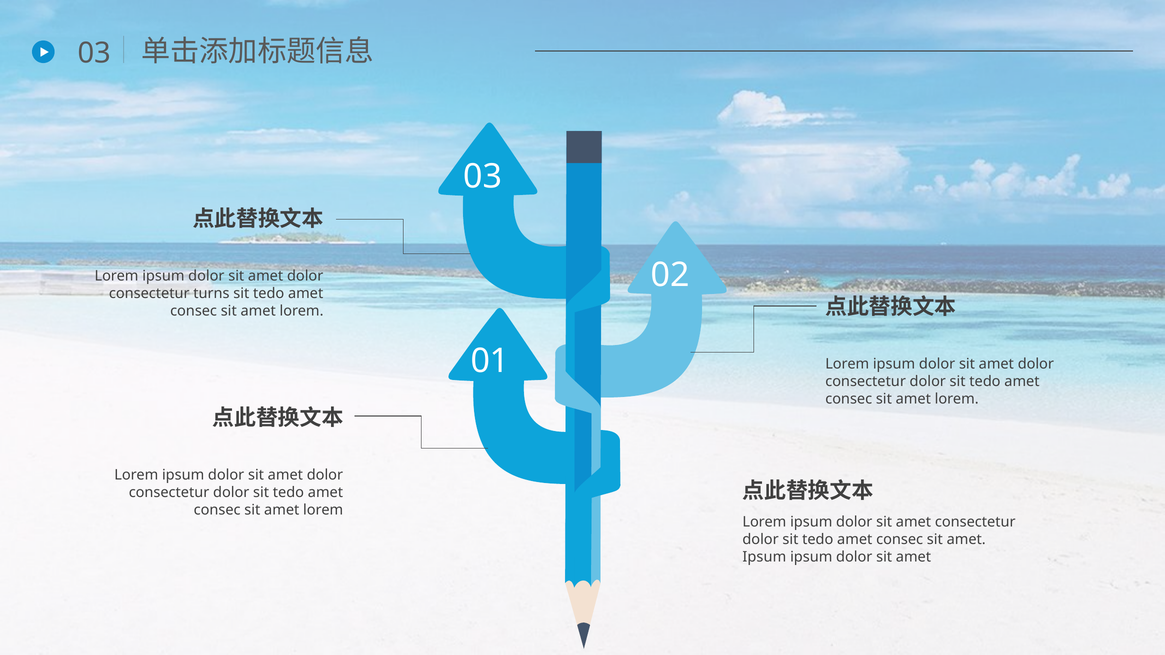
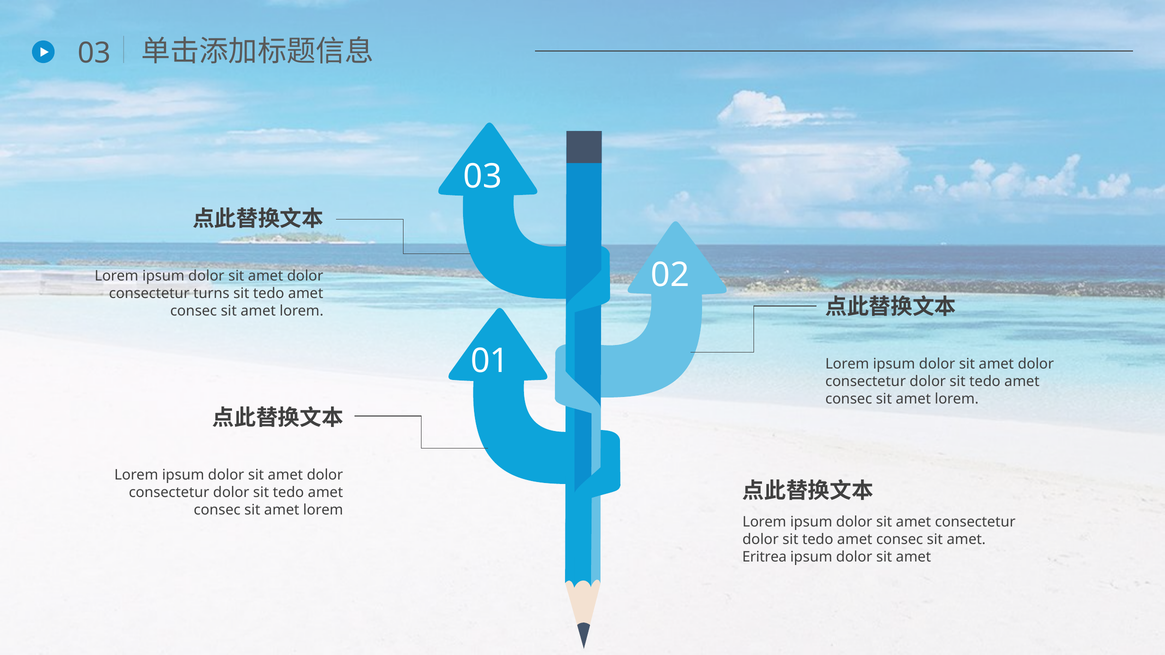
Ipsum: Ipsum -> Eritrea (764, 557)
